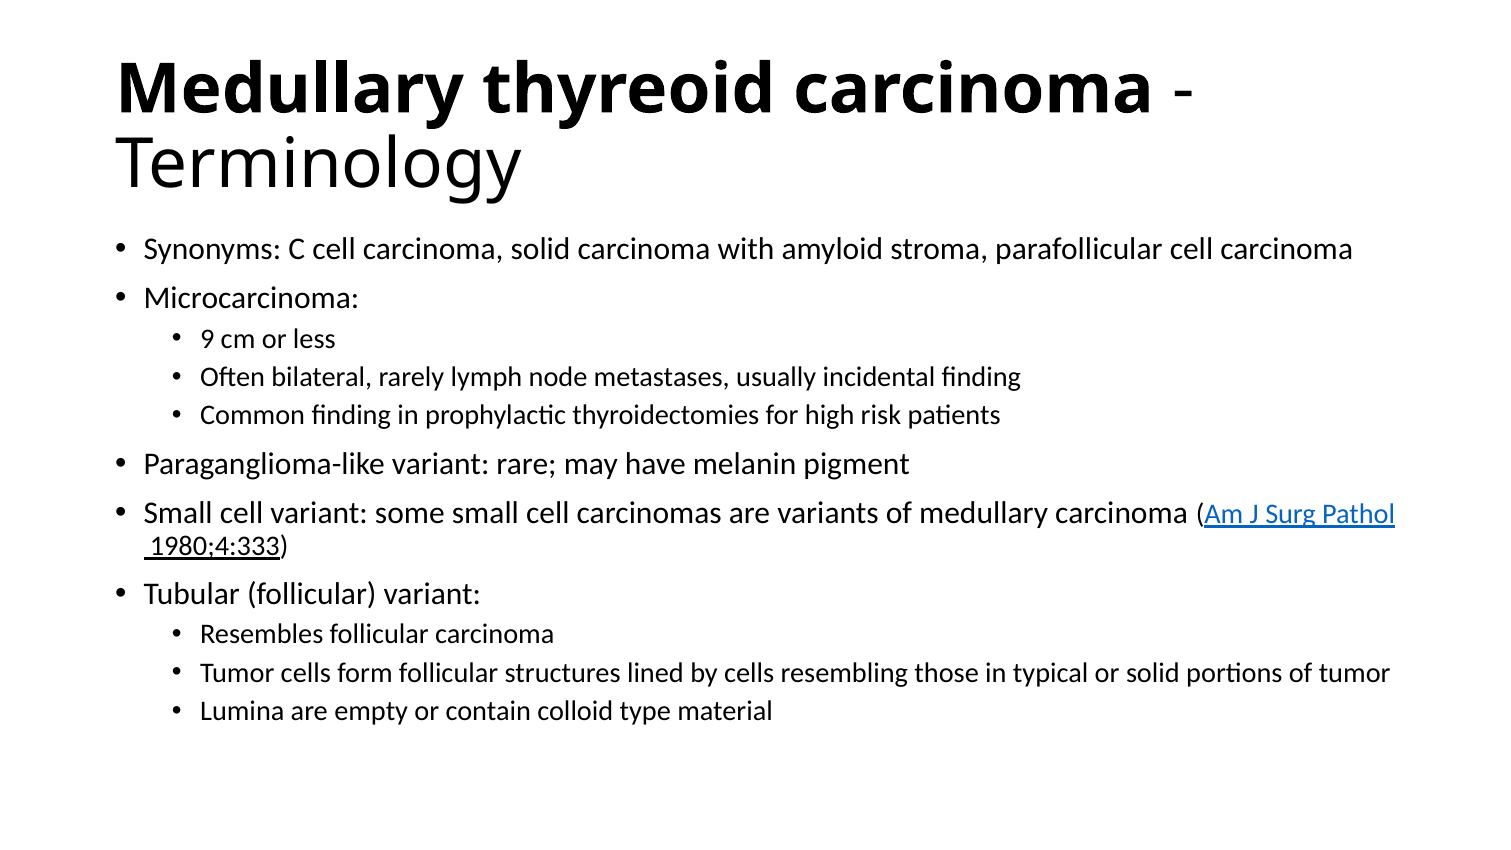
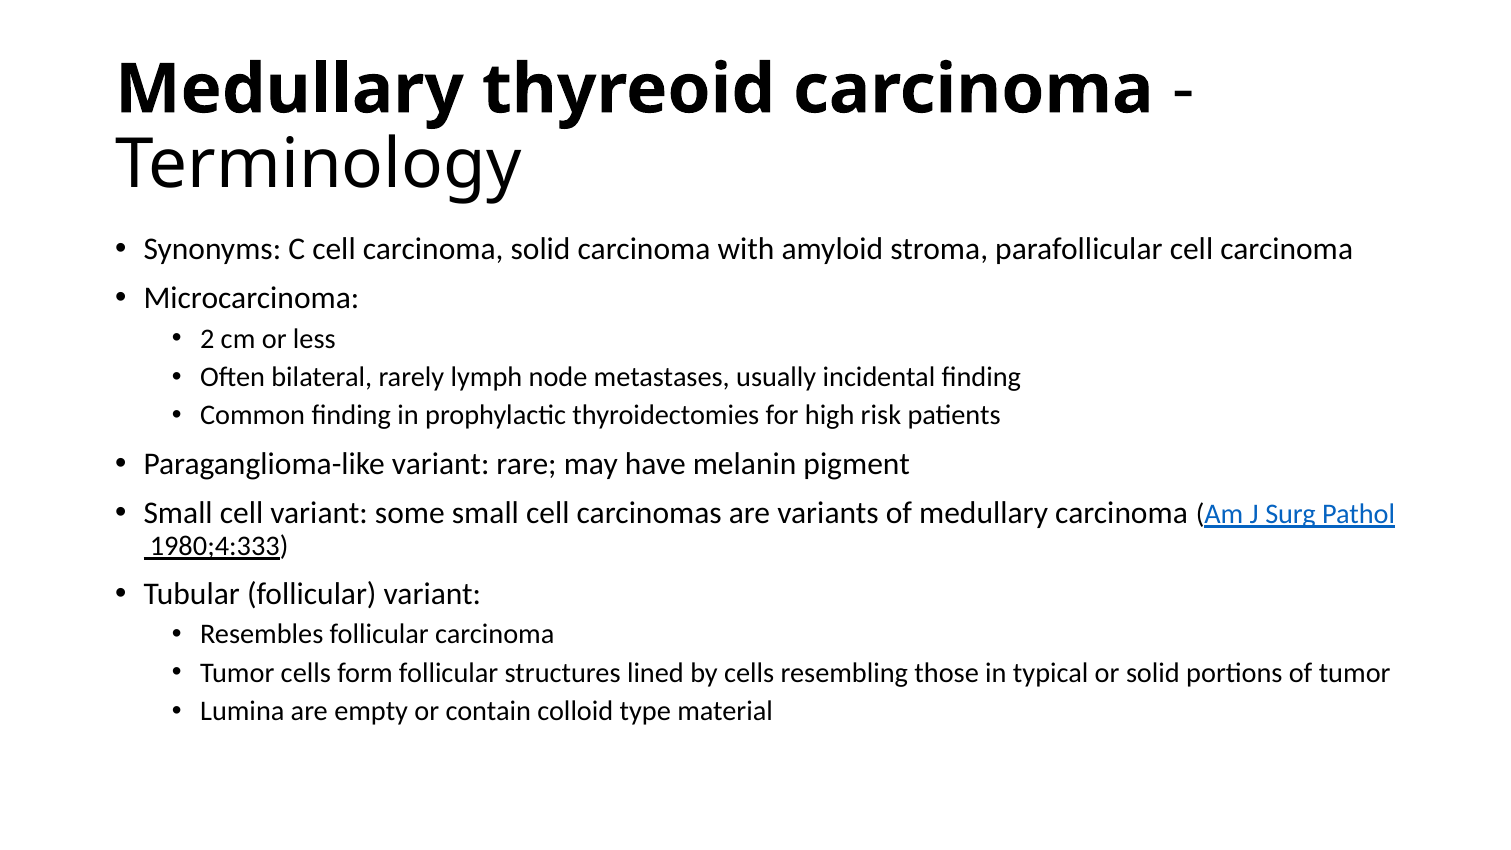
9: 9 -> 2 (207, 339)
